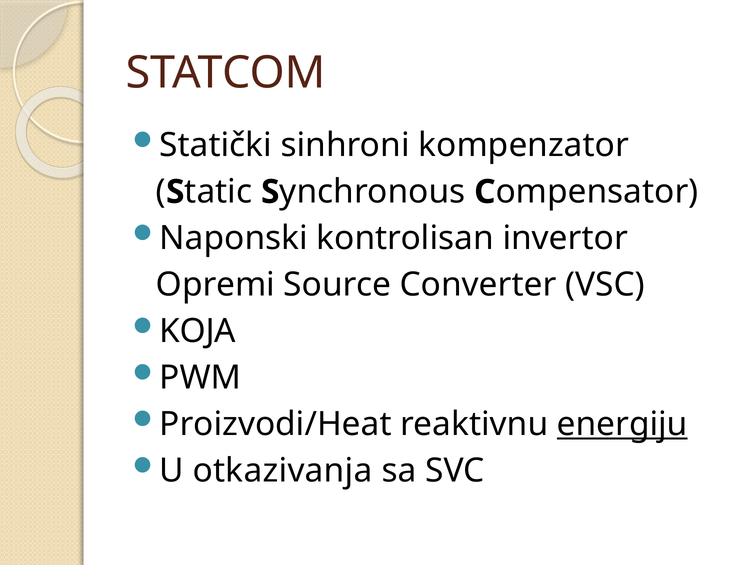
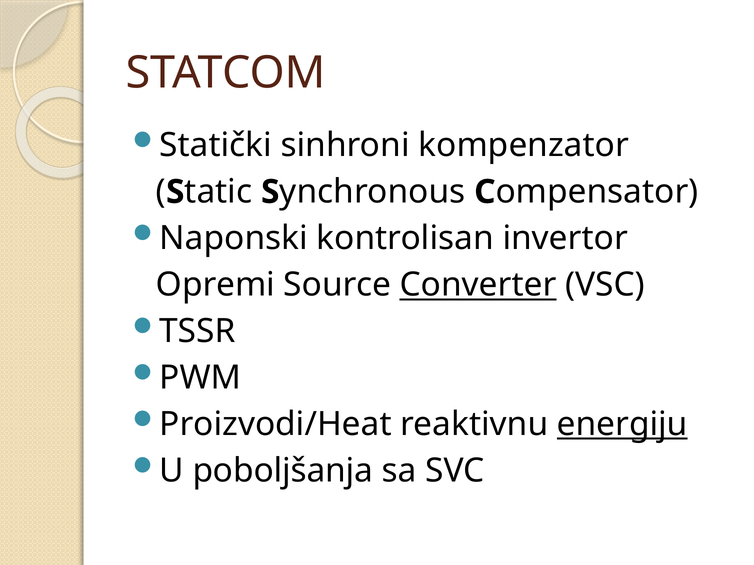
Converter underline: none -> present (478, 285)
KOJA: KOJA -> TSSR (197, 332)
otkazivanja: otkazivanja -> poboljšanja (283, 471)
